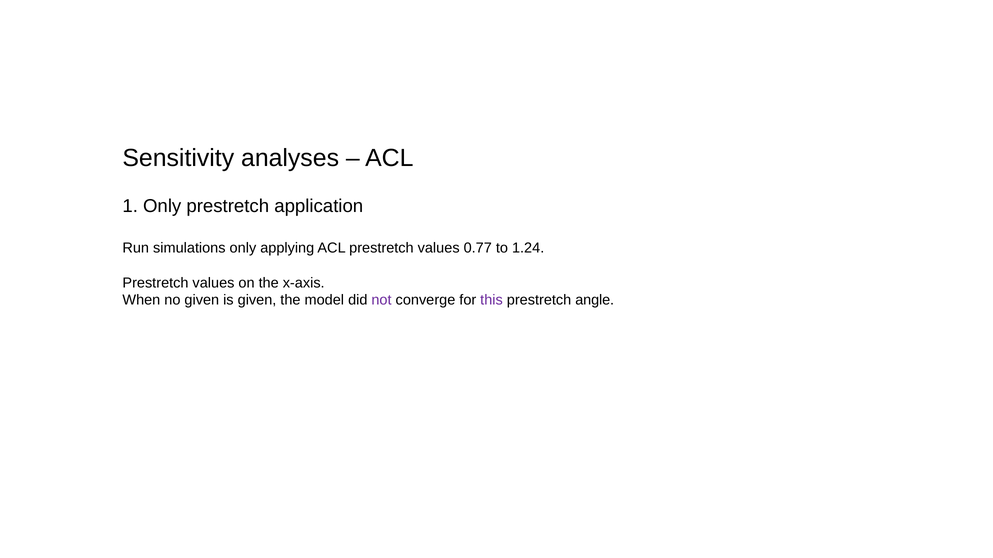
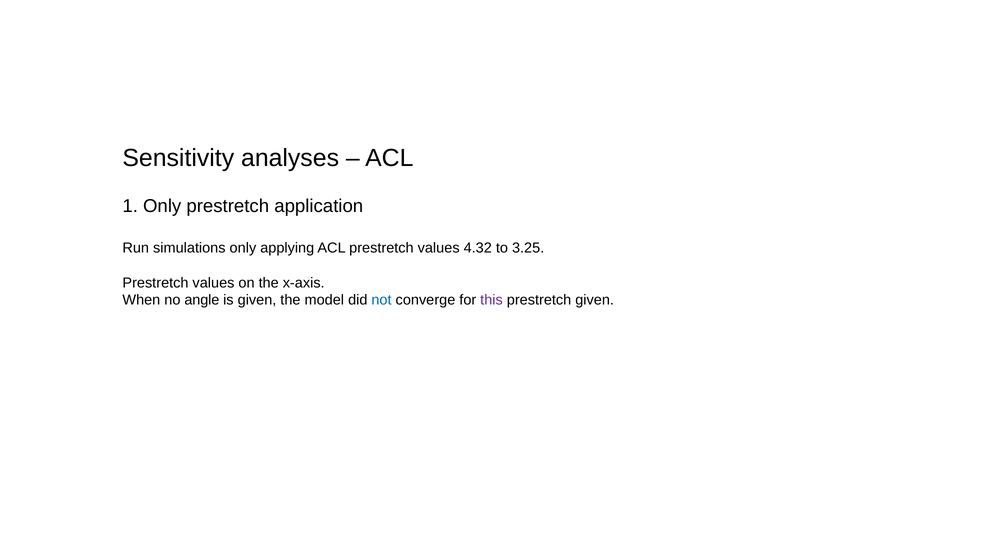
0.77: 0.77 -> 4.32 (478, 248)
1.24: 1.24 -> 3.25 (528, 248)
no given: given -> angle (202, 301)
not colour: purple -> blue (382, 301)
prestretch angle: angle -> given (595, 301)
